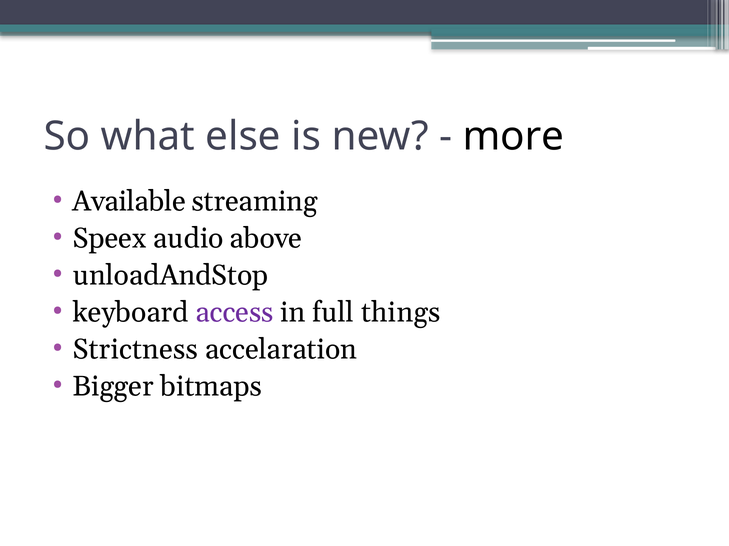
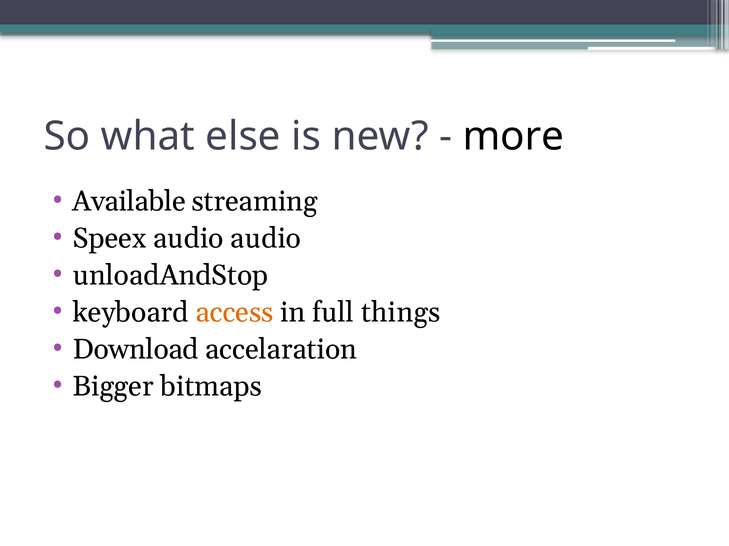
audio above: above -> audio (266, 239)
access colour: purple -> orange (235, 313)
Strictness: Strictness -> Download (136, 350)
